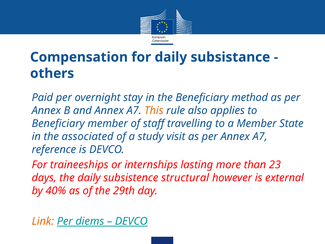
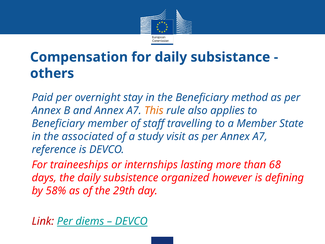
23: 23 -> 68 (275, 165)
structural: structural -> organized (185, 178)
external: external -> defining (285, 178)
40%: 40% -> 58% (56, 191)
Link colour: orange -> red (43, 221)
